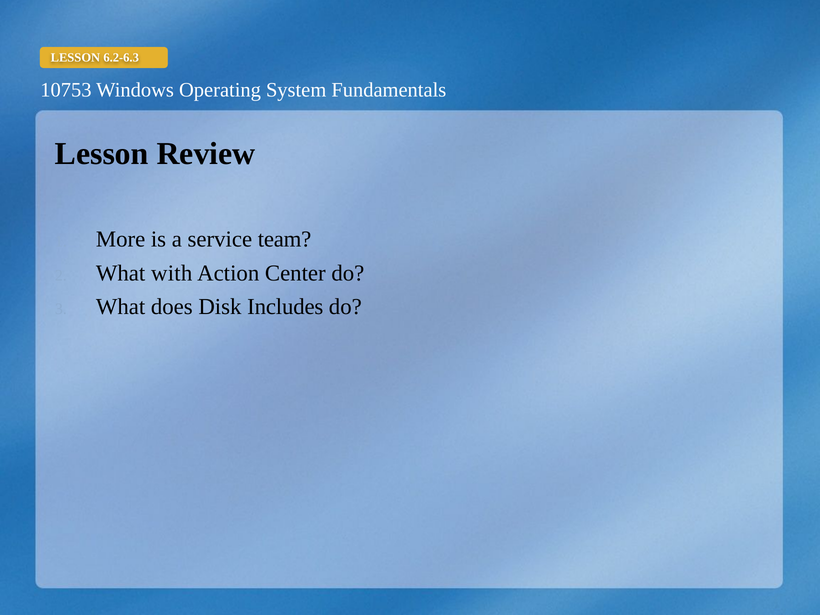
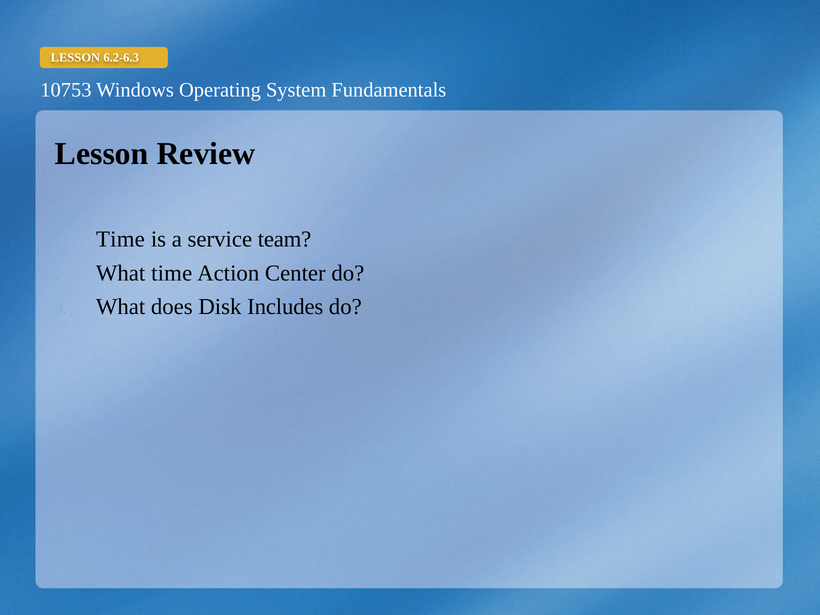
More: More -> Time (120, 239)
What with: with -> time (172, 273)
